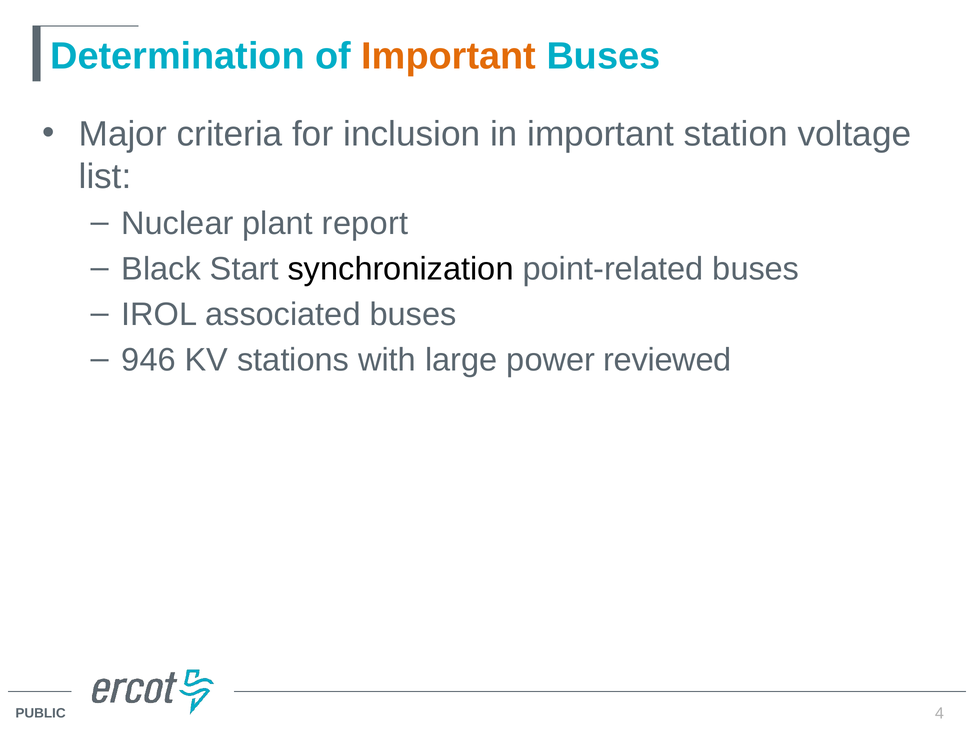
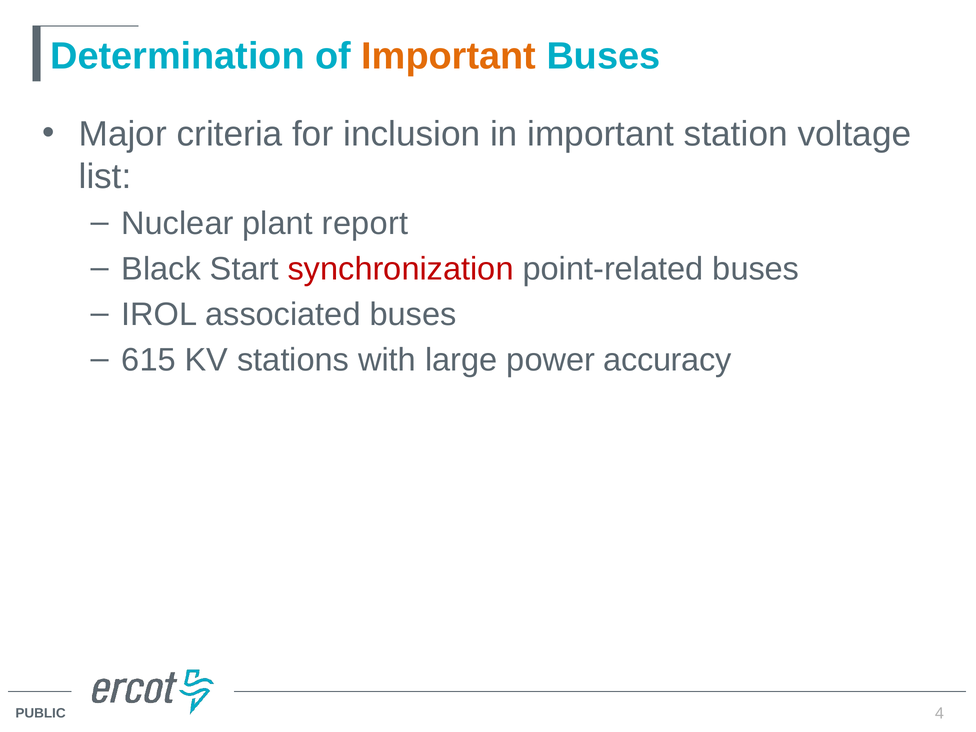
synchronization colour: black -> red (401, 269)
946: 946 -> 615 (149, 360)
reviewed: reviewed -> accuracy (667, 360)
